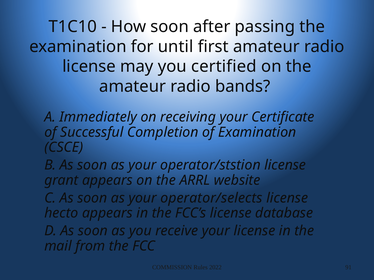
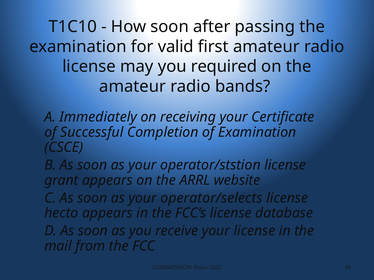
until: until -> valid (176, 47)
certified: certified -> required (224, 67)
